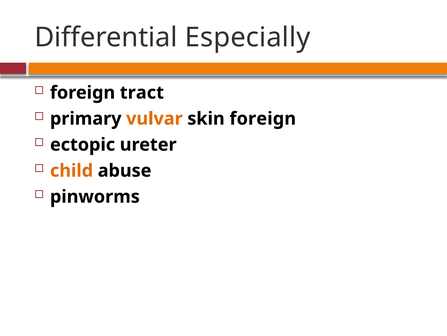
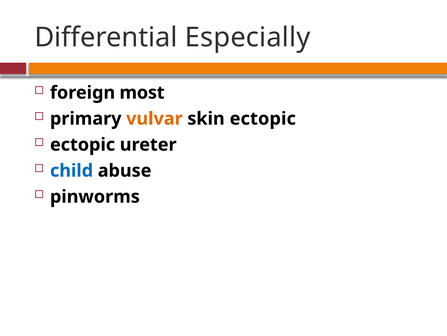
tract: tract -> most (142, 92)
skin foreign: foreign -> ectopic (263, 118)
child colour: orange -> blue (72, 170)
